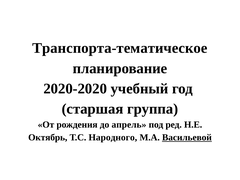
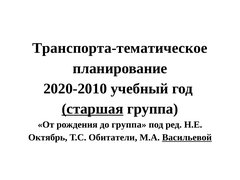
2020-2020: 2020-2020 -> 2020-2010 (75, 89)
старшая underline: none -> present (93, 109)
до апрель: апрель -> группа (129, 125)
Народного: Народного -> Обитатели (113, 137)
